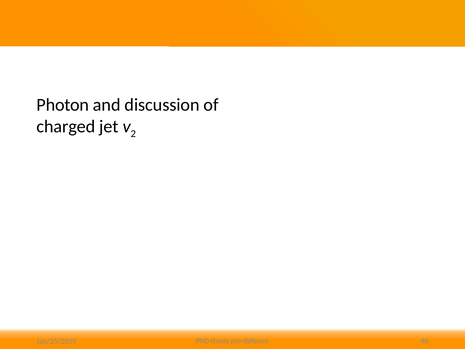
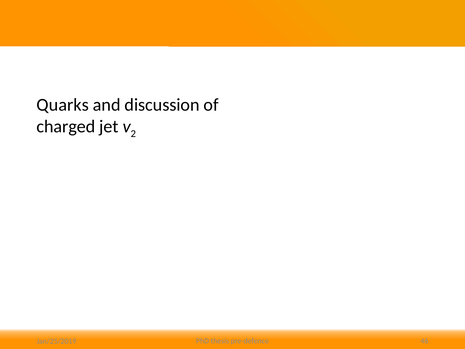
Photon: Photon -> Quarks (63, 105)
